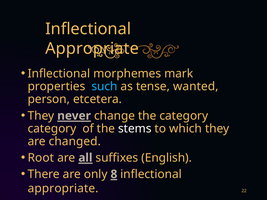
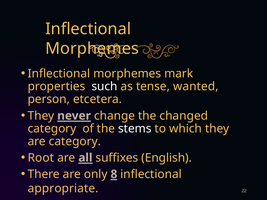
Appropriate: Appropriate -> Morphemes (92, 49)
such colour: light blue -> white (104, 87)
the category: category -> changed (184, 116)
are changed: changed -> category (75, 142)
